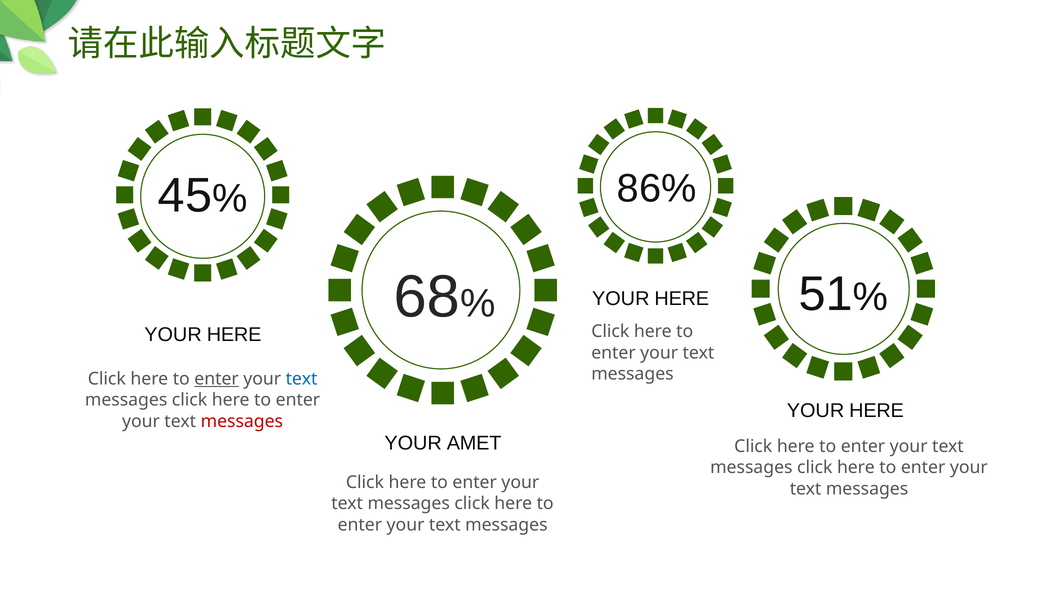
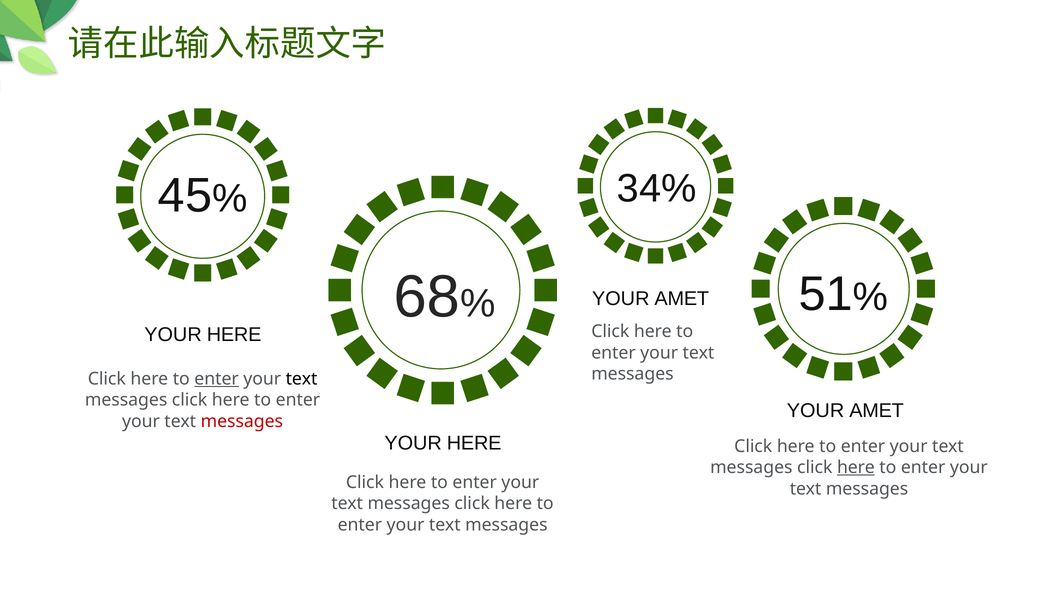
86%: 86% -> 34% (657, 189)
HERE: HERE -> AMET (682, 299)
text colour: blue -> black (302, 379)
HERE: HERE -> AMET (877, 411)
AMET: AMET -> HERE (474, 443)
here underline: none -> present (856, 467)
